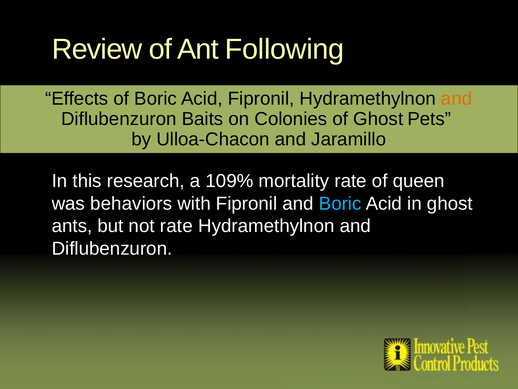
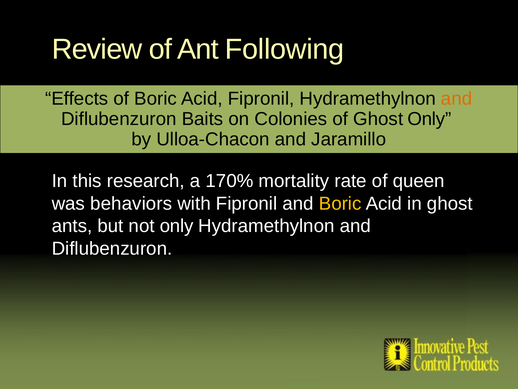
Ghost Pets: Pets -> Only (429, 119)
109%: 109% -> 170% (230, 181)
Boric colour: light blue -> yellow (340, 203)
not rate: rate -> only (177, 226)
